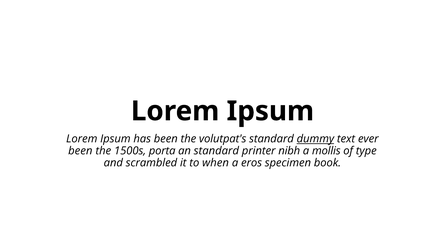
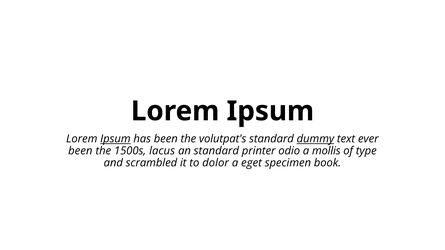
Ipsum underline: none -> present (115, 139)
porta: porta -> lacus (162, 151)
nibh: nibh -> odio (289, 151)
when: when -> dolor (216, 163)
eros: eros -> eget (252, 163)
